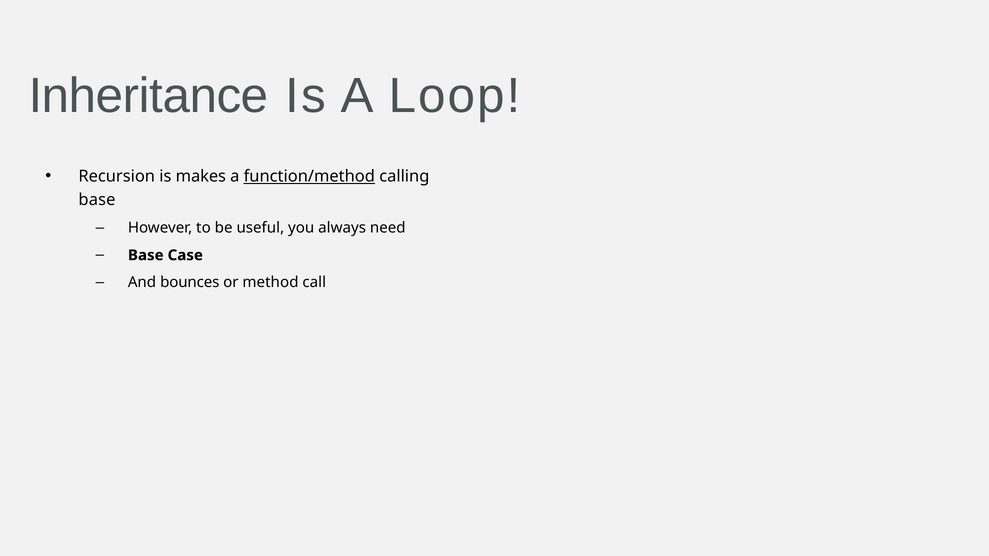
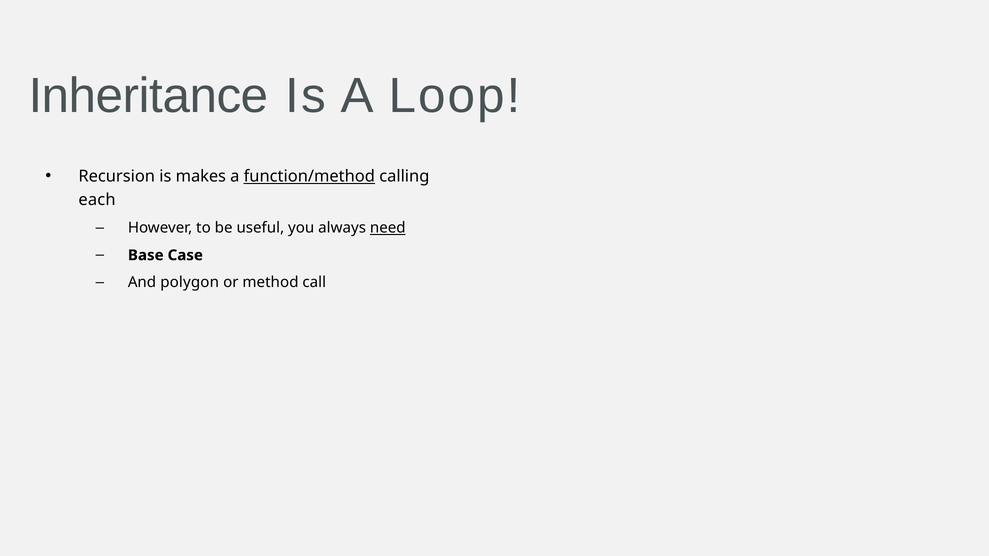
base: base -> each (97, 200)
need underline: none -> present (388, 228)
bounces: bounces -> polygon (190, 283)
